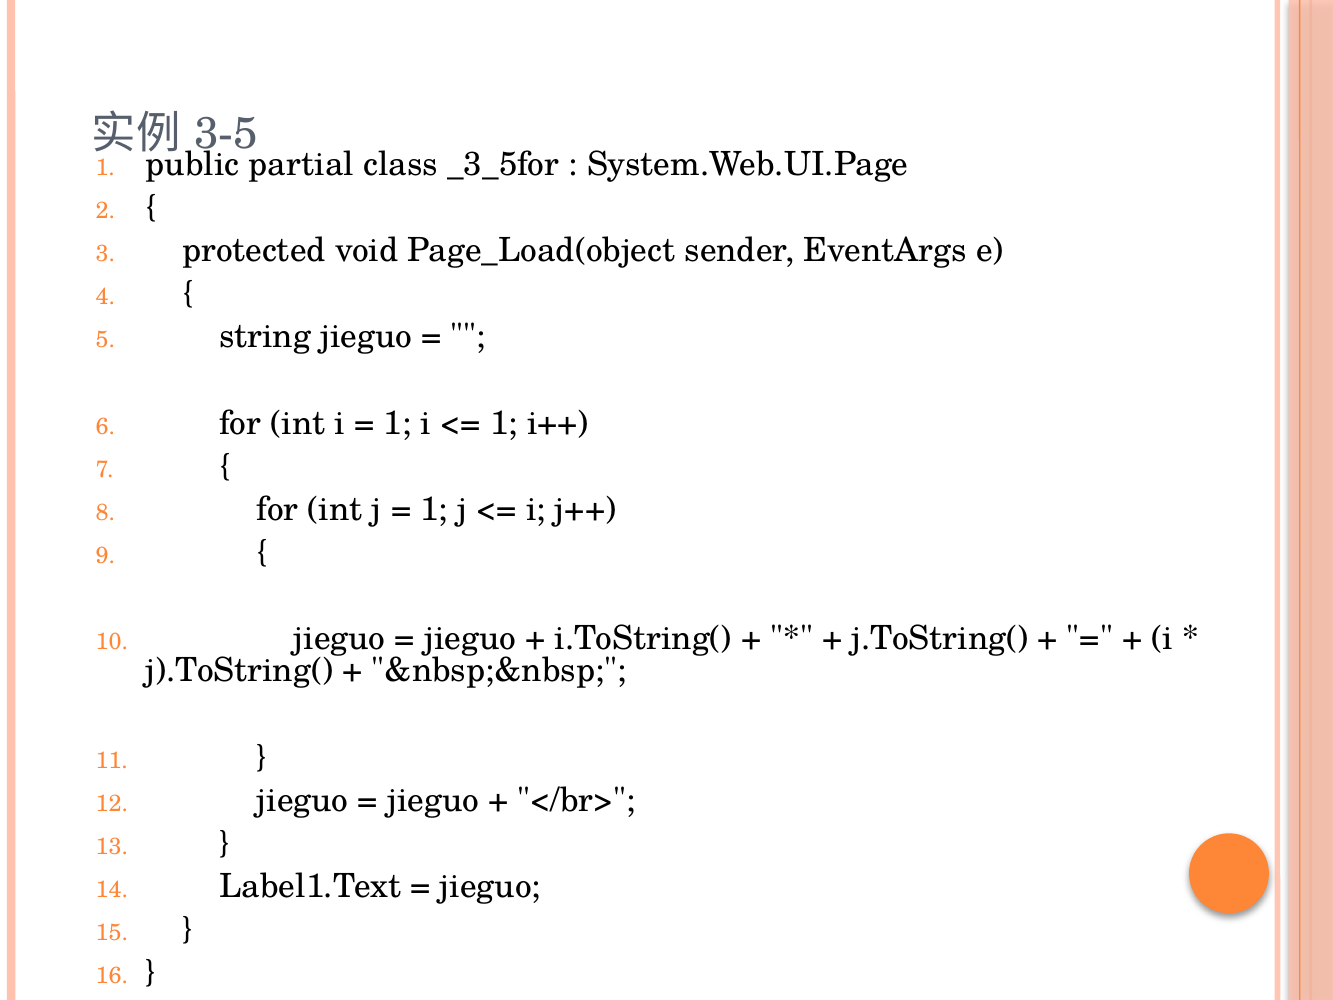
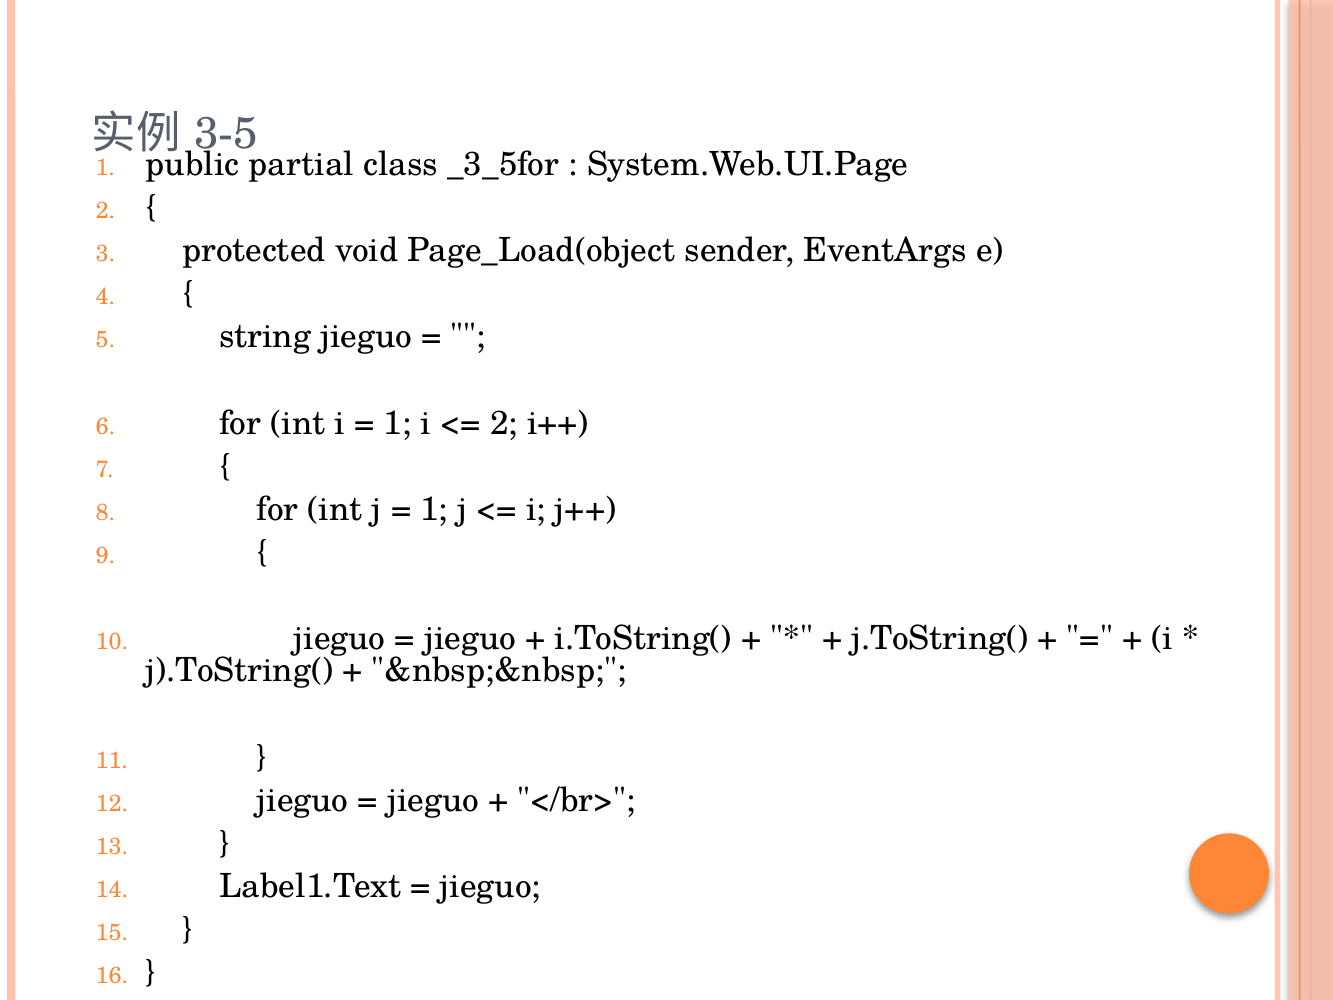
1: 1 -> 2 (504, 423)
